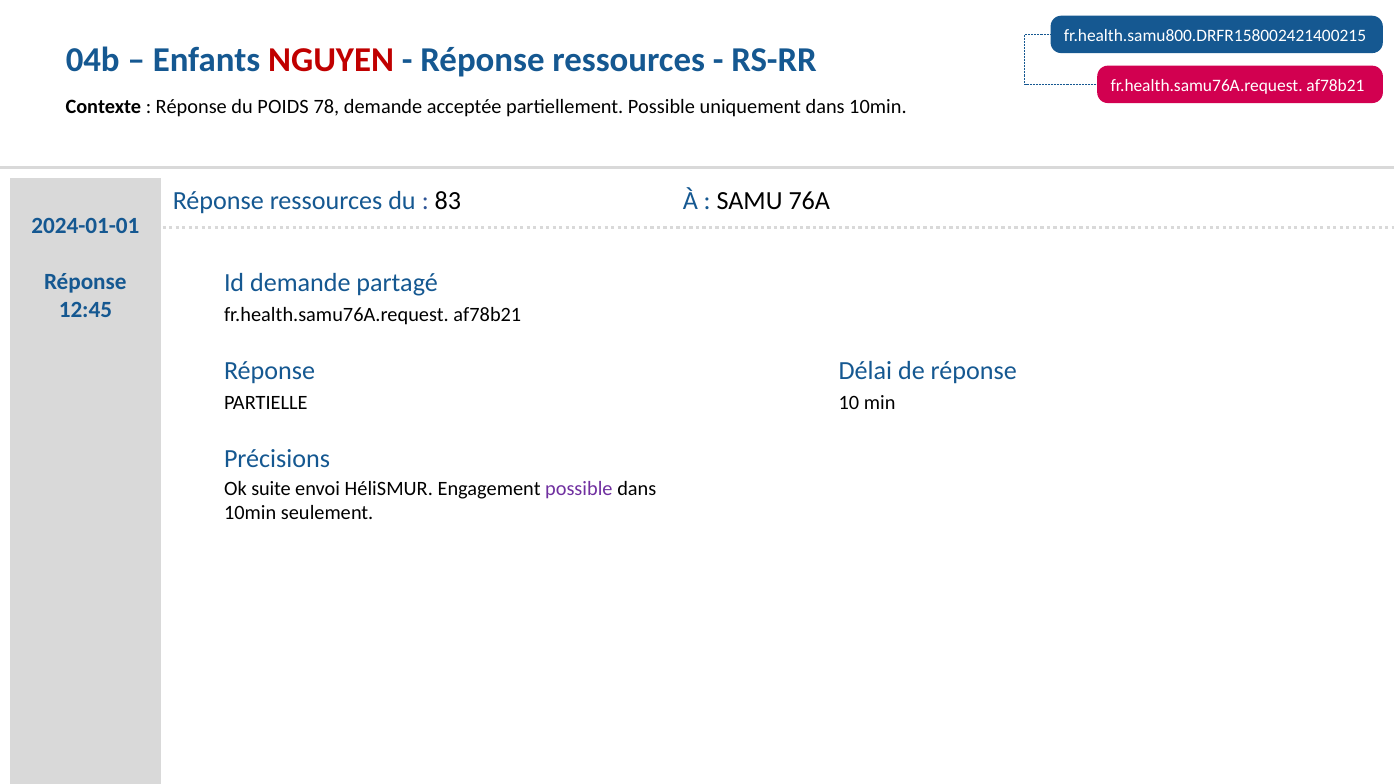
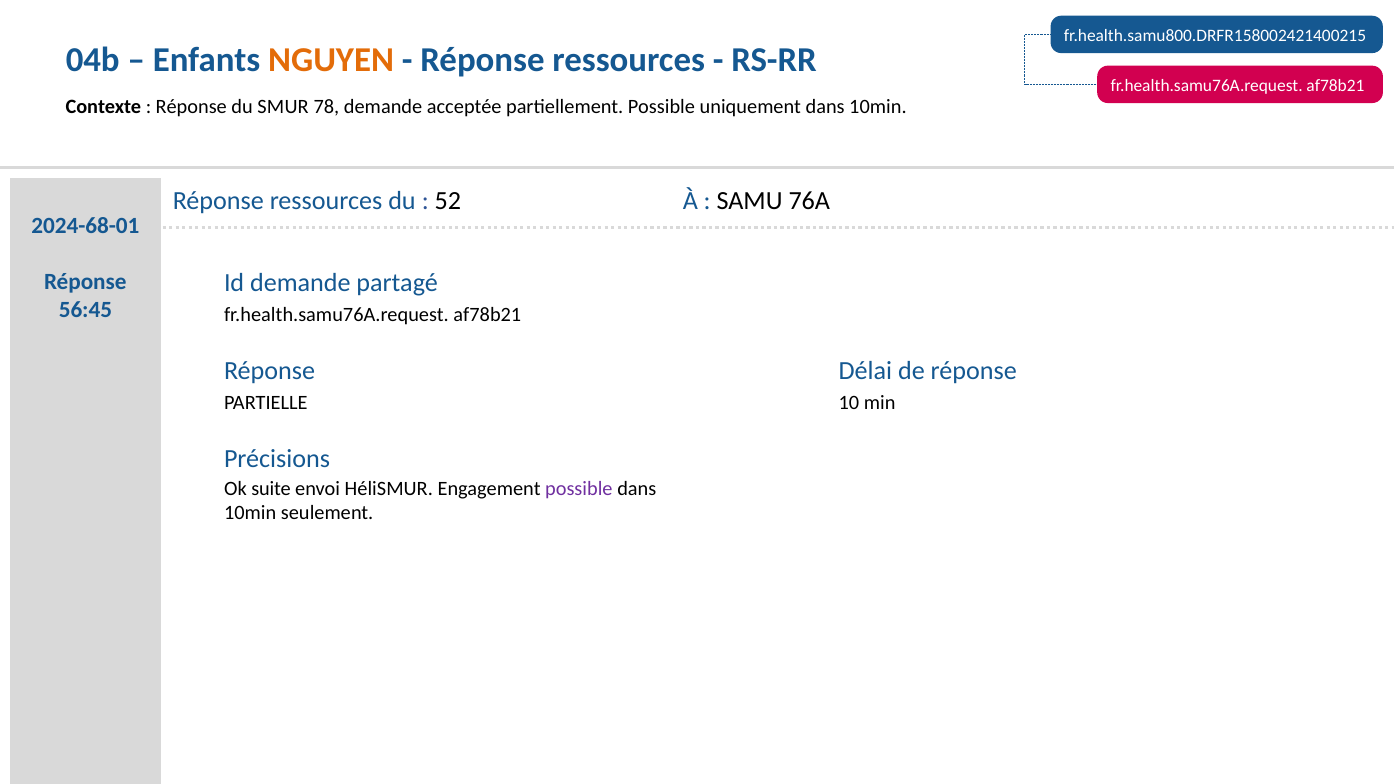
NGUYEN colour: red -> orange (331, 60)
POIDS: POIDS -> SMUR (283, 107)
83: 83 -> 52 (448, 201)
2024-01-01: 2024-01-01 -> 2024-68-01 (85, 226)
12:45: 12:45 -> 56:45 (85, 310)
